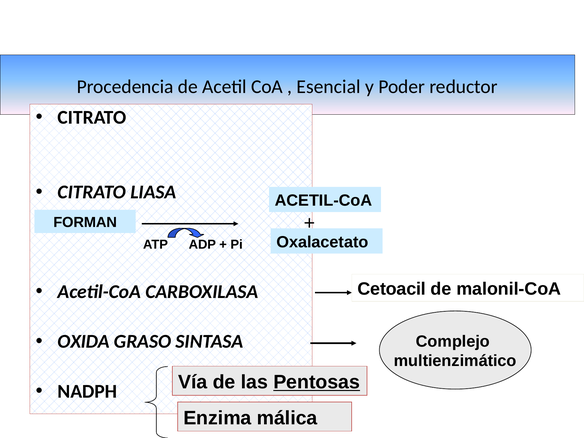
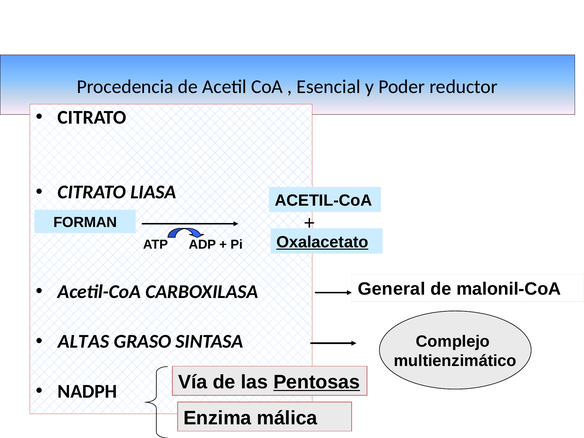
Oxalacetato underline: none -> present (322, 242)
Cetoacil: Cetoacil -> General (392, 289)
OXIDA: OXIDA -> ALTAS (83, 341)
